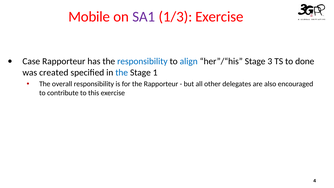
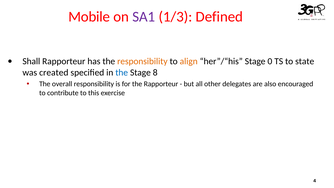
1/3 Exercise: Exercise -> Defined (219, 17)
Case: Case -> Shall (31, 61)
responsibility colour: blue -> orange (142, 61)
align colour: blue -> orange (189, 61)
3: 3 -> 0 (270, 61)
done: done -> state (305, 61)
1: 1 -> 8 (155, 72)
